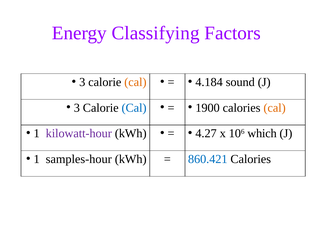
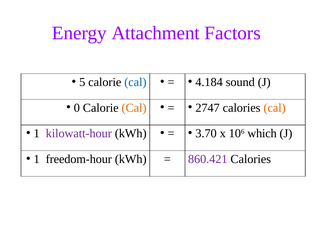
Classifying: Classifying -> Attachment (156, 33)
3: 3 -> 5 (82, 82)
cal colour: orange -> blue (135, 82)
3: 3 -> 0 (77, 108)
Cal colour: blue -> orange (134, 108)
1900: 1900 -> 2747 (208, 108)
4.27: 4.27 -> 3.70 (206, 133)
samples-hour: samples-hour -> freedom-hour (79, 159)
860.421 colour: blue -> purple (208, 159)
